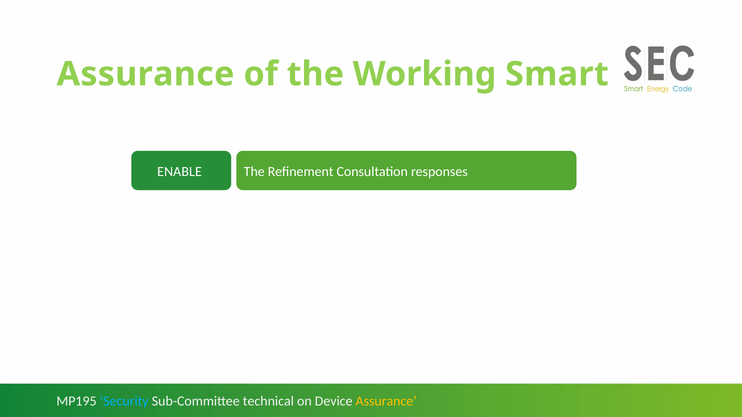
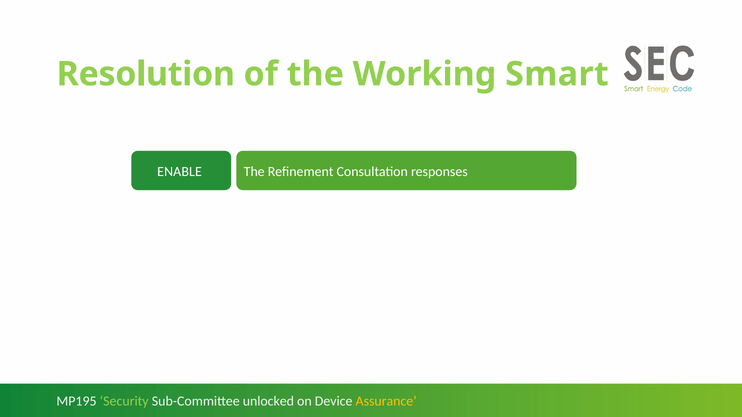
Assurance: Assurance -> Resolution (146, 74)
Security colour: light blue -> light green (124, 401)
technical: technical -> unlocked (268, 401)
